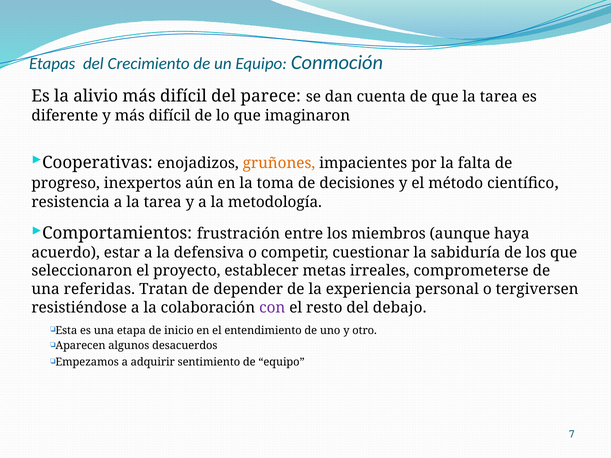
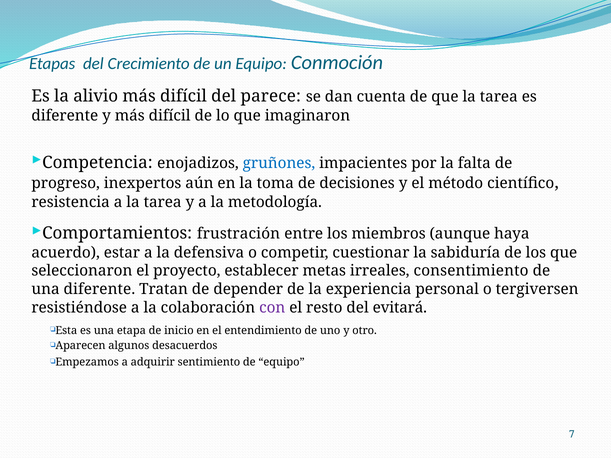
Cooperativas: Cooperativas -> Competencia (97, 163)
gruñones colour: orange -> blue (279, 163)
comprometerse: comprometerse -> consentimiento (471, 271)
una referidas: referidas -> diferente (99, 289)
debajo: debajo -> evitará (400, 308)
